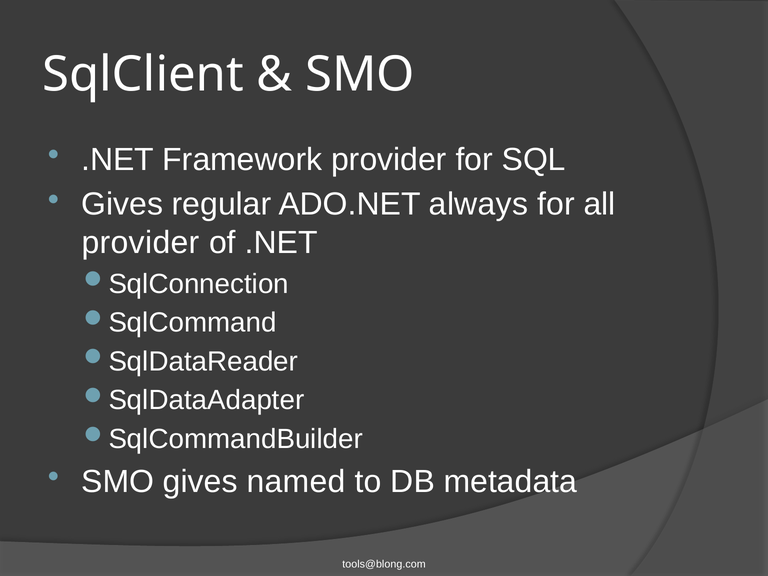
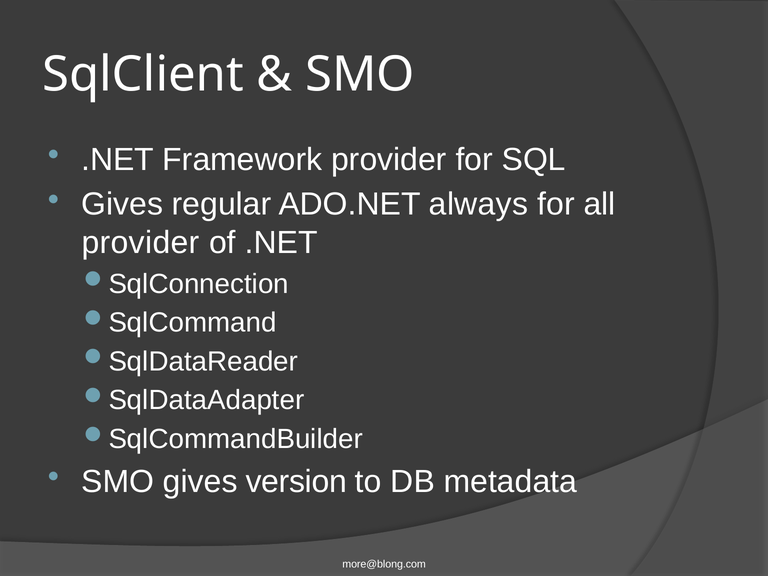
named: named -> version (296, 482)
tools@blong.com: tools@blong.com -> more@blong.com (384, 564)
